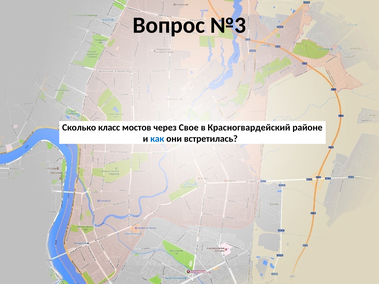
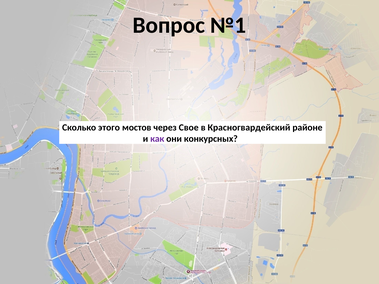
№3: №3 -> №1 (228, 25)
класс: класс -> этого (109, 128)
как colour: blue -> purple (157, 139)
встретилась: встретилась -> конкурсных (211, 139)
